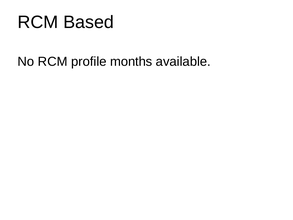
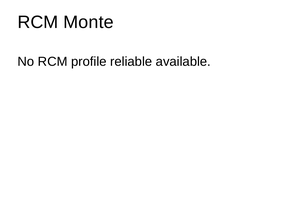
Based: Based -> Monte (89, 22)
months: months -> reliable (131, 61)
